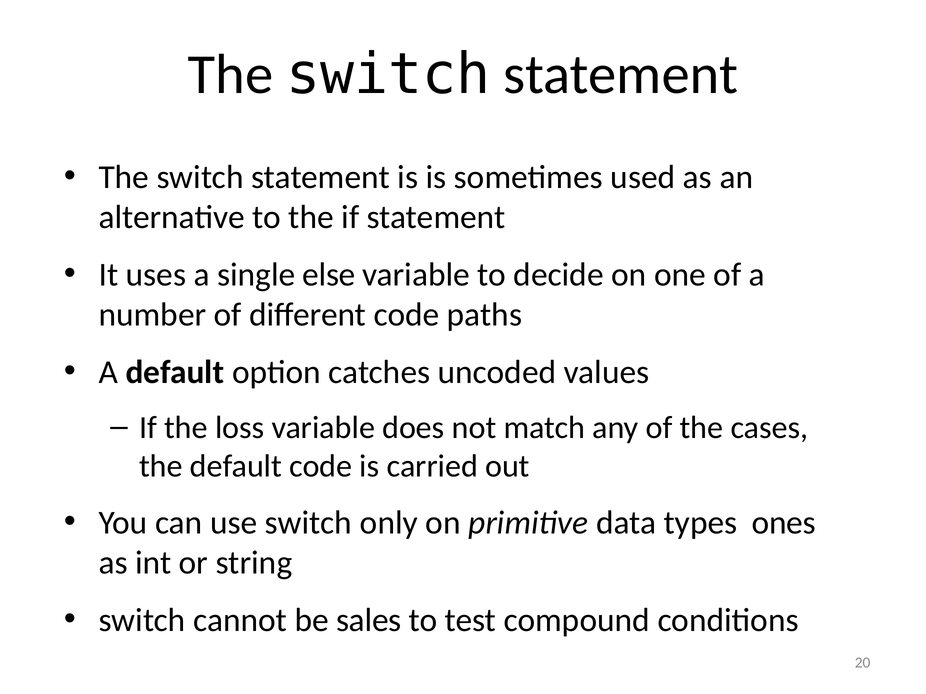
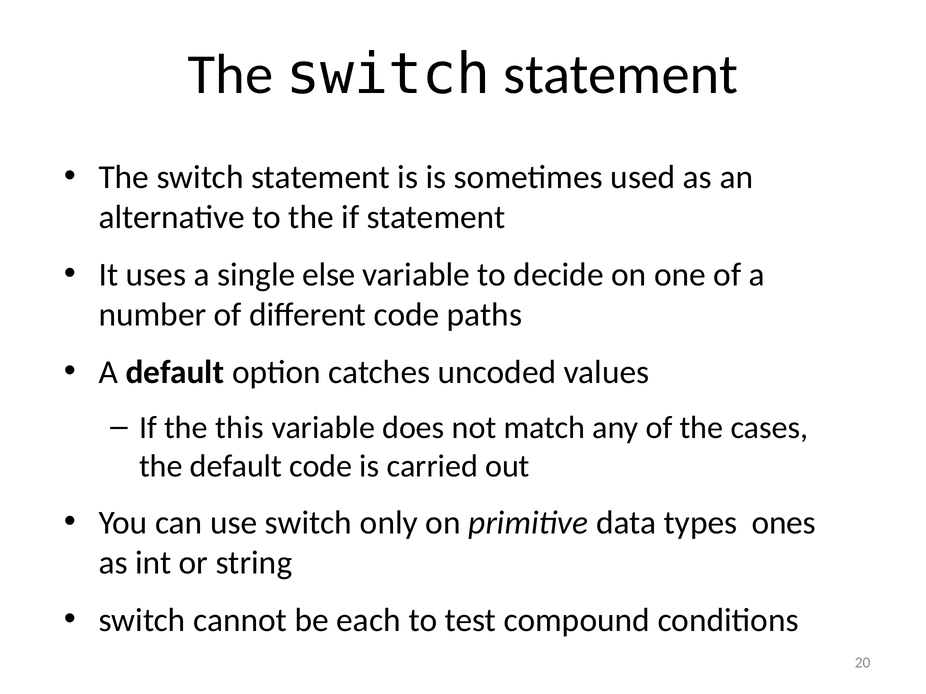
loss: loss -> this (240, 428)
sales: sales -> each (369, 620)
